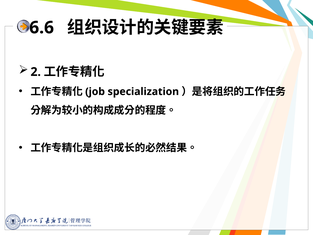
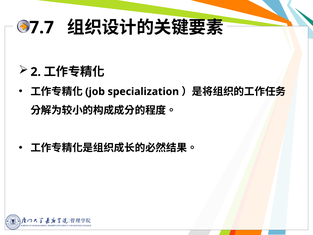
6.6: 6.6 -> 7.7 (42, 28)
